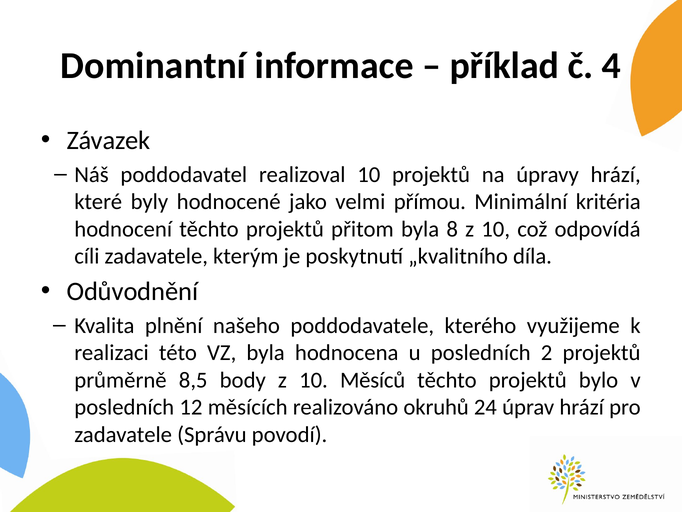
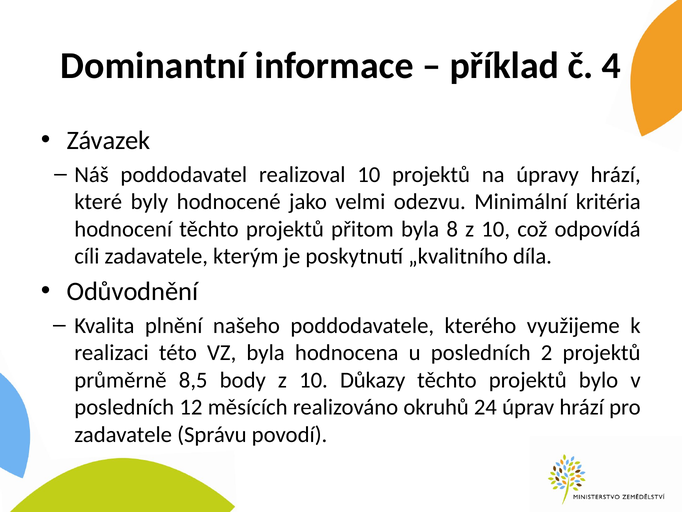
přímou: přímou -> odezvu (430, 202)
Měsíců: Měsíců -> Důkazy (373, 380)
